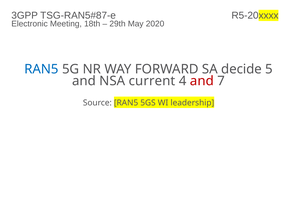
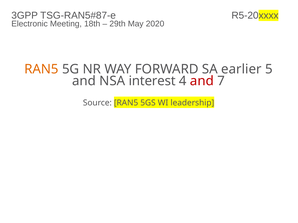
RAN5 colour: blue -> orange (41, 69)
decide: decide -> earlier (241, 69)
current: current -> interest (152, 81)
